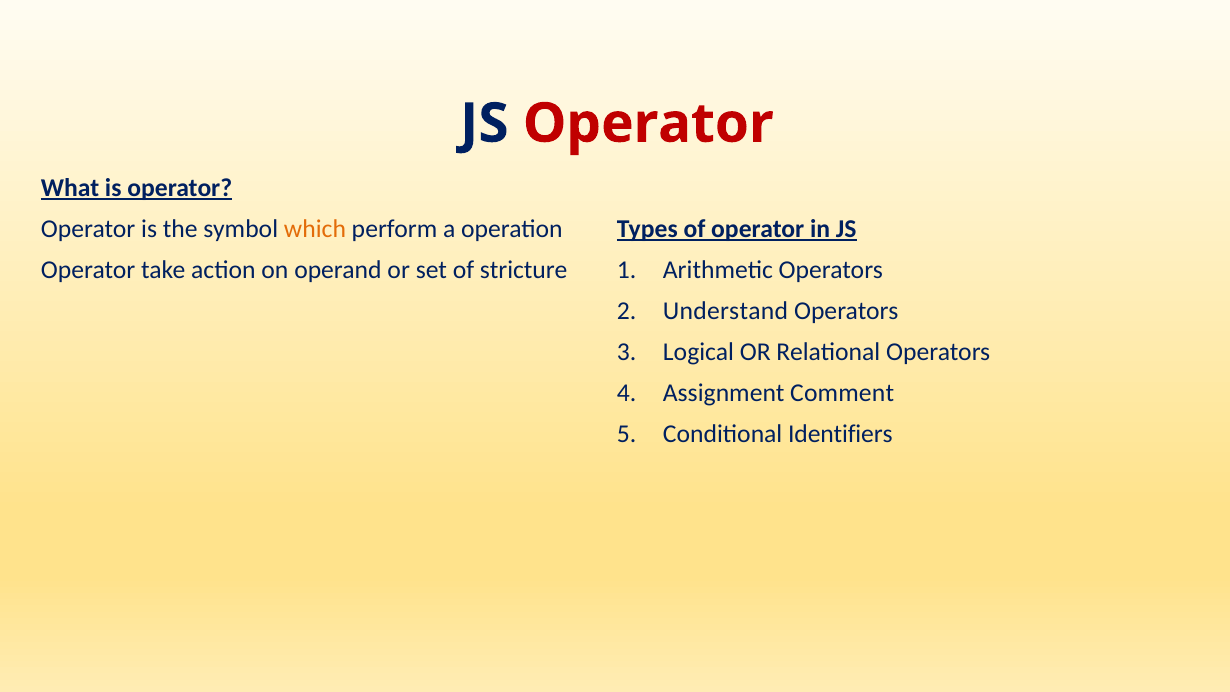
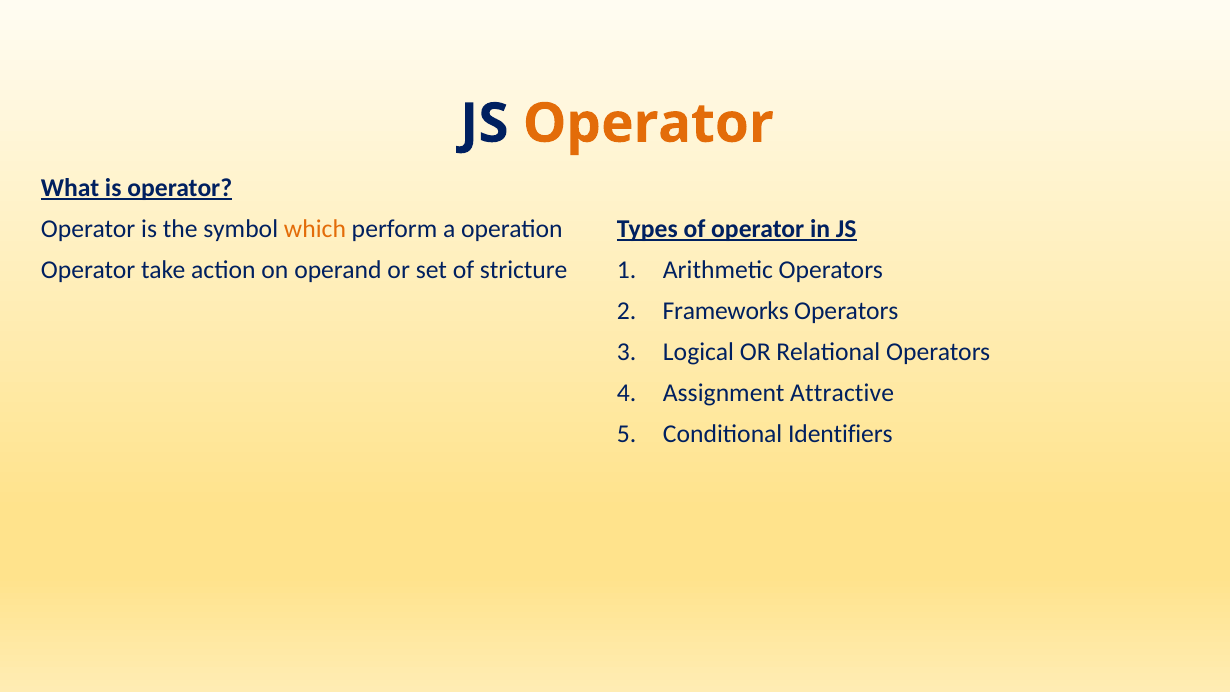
Operator colour: red -> orange (648, 124)
Understand: Understand -> Frameworks (726, 311)
Comment: Comment -> Attractive (842, 393)
